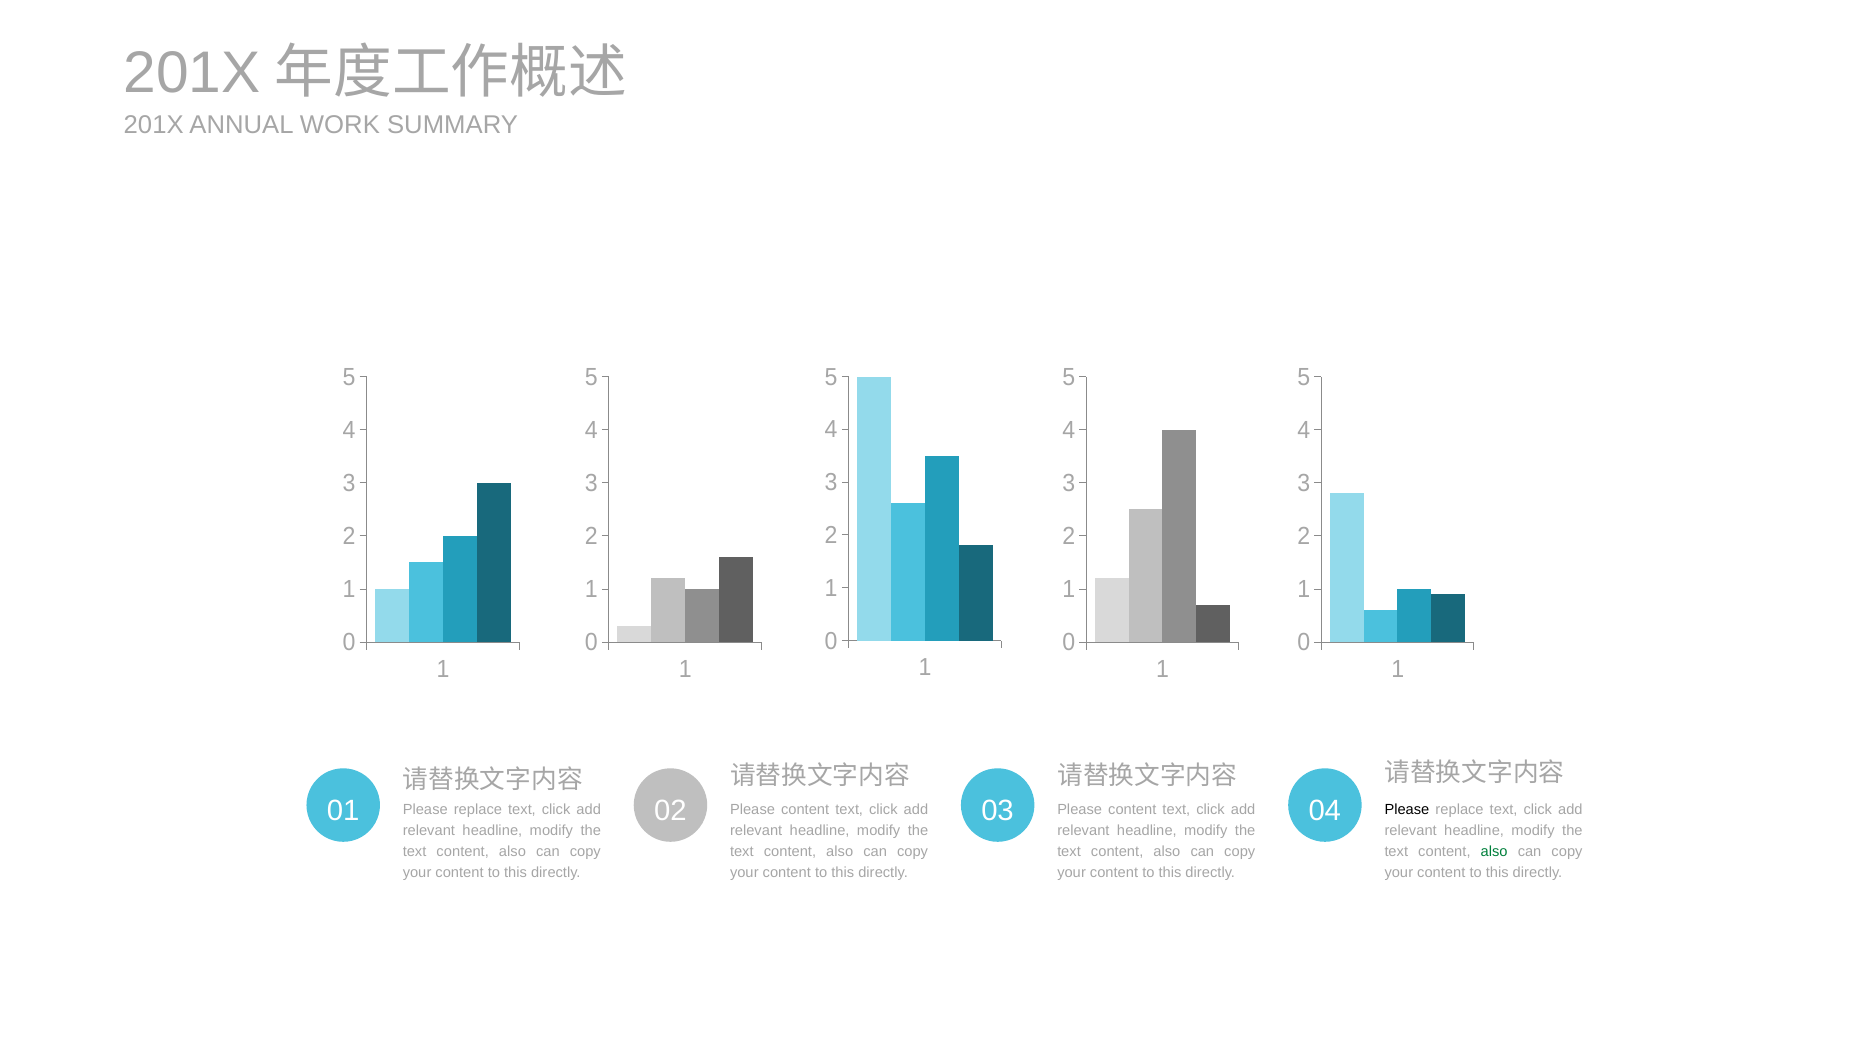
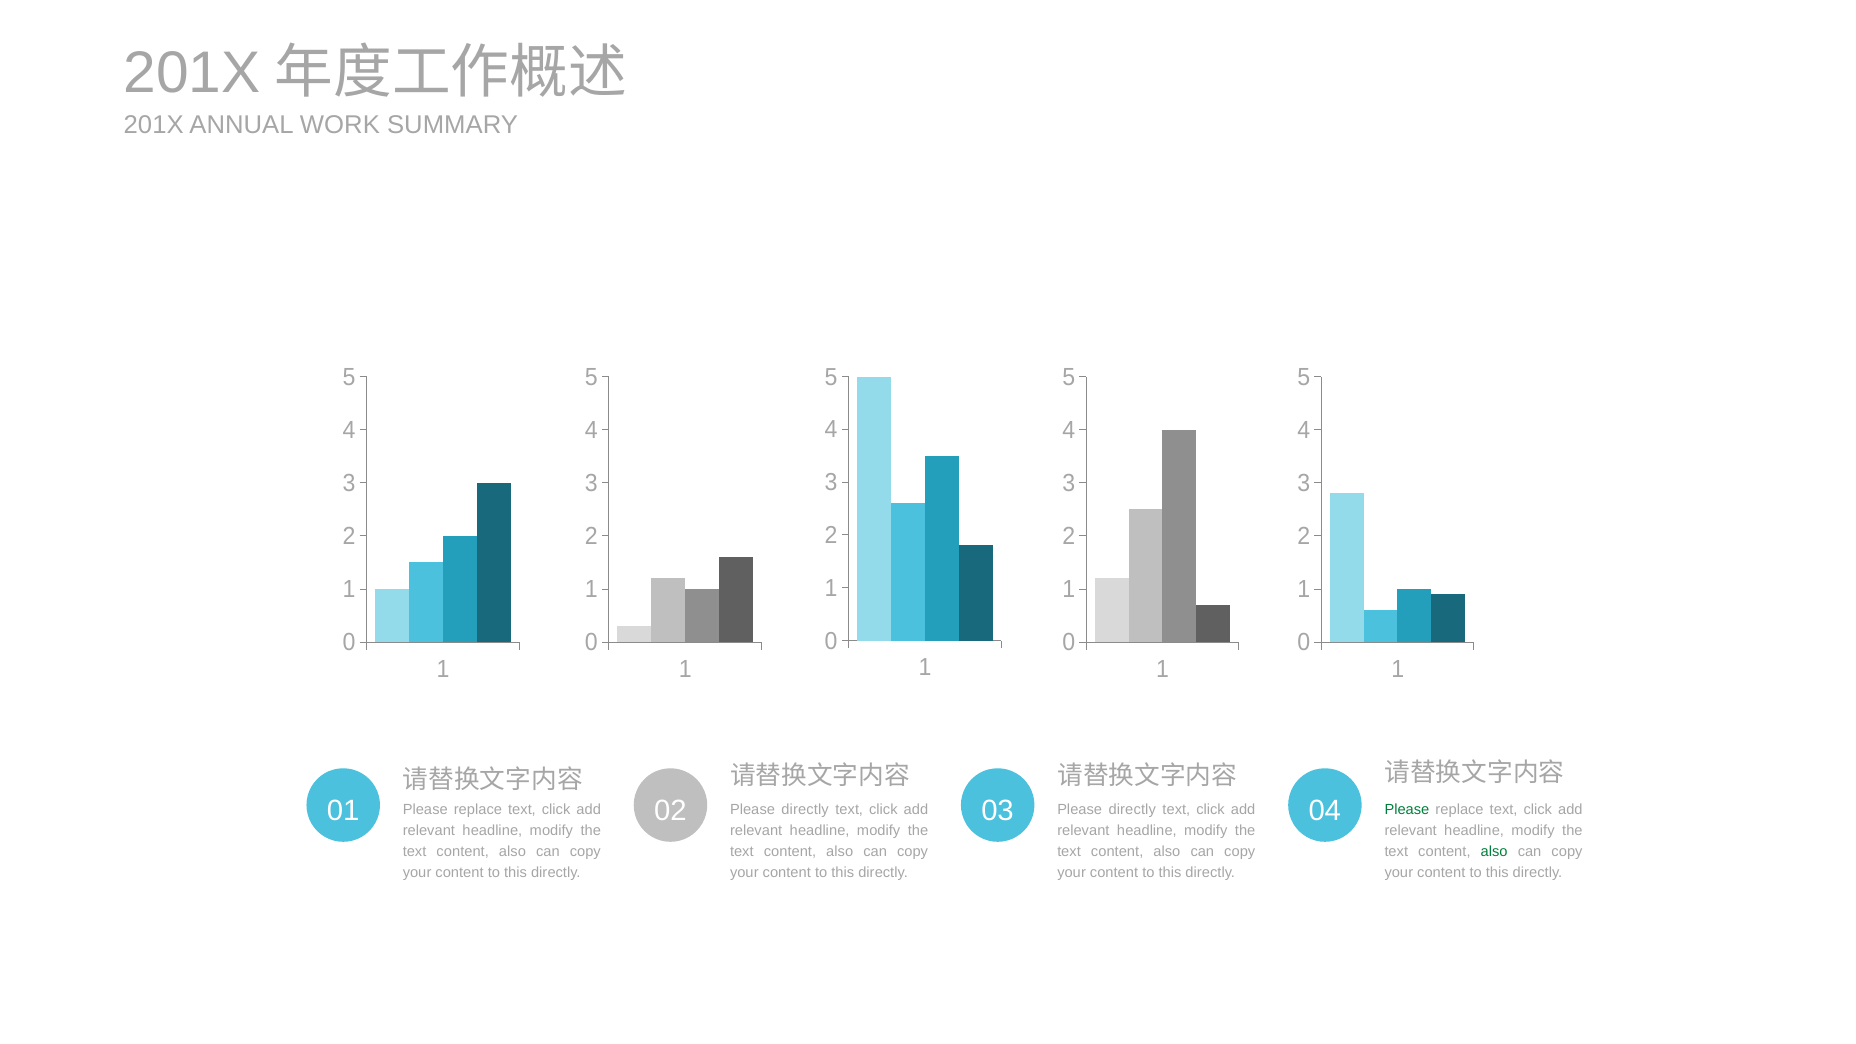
01 Please content: content -> directly (805, 810)
02 Please content: content -> directly (1132, 810)
Please colour: black -> green (1407, 810)
